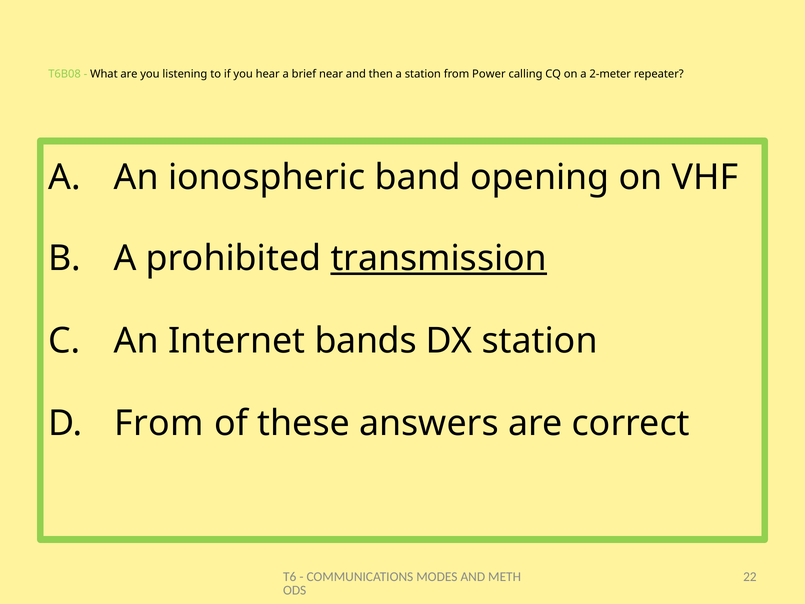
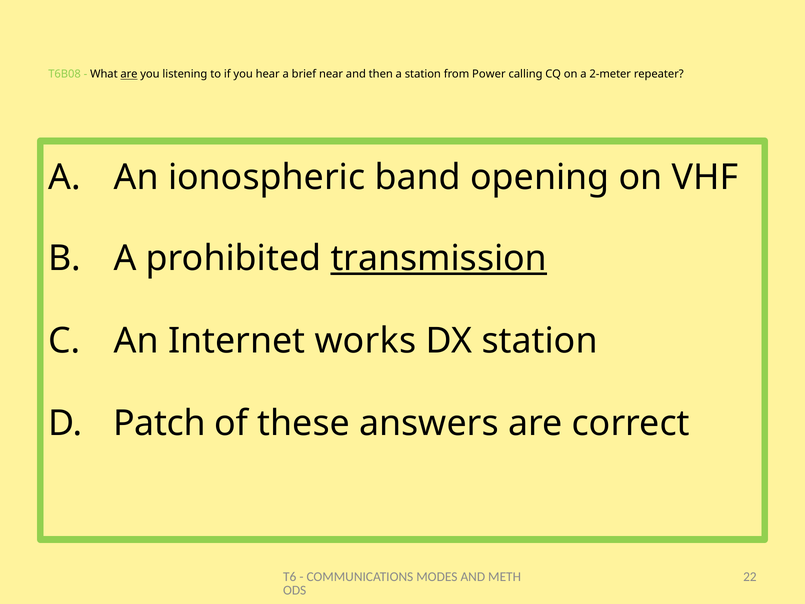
are underline: none -> present (129, 74)
bands: bands -> works (365, 341)
From: From -> Patch (159, 423)
